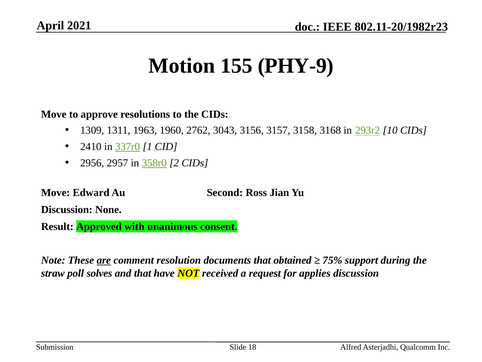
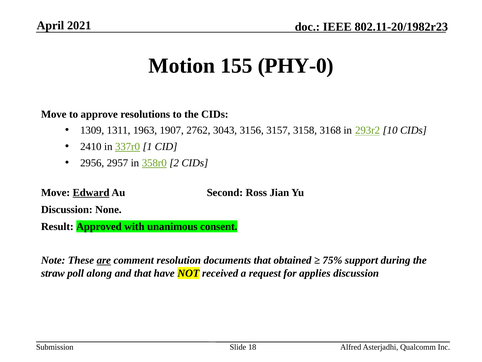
PHY-9: PHY-9 -> PHY-0 (296, 66)
1960: 1960 -> 1907 (172, 130)
Edward underline: none -> present (91, 192)
solves: solves -> along (99, 273)
